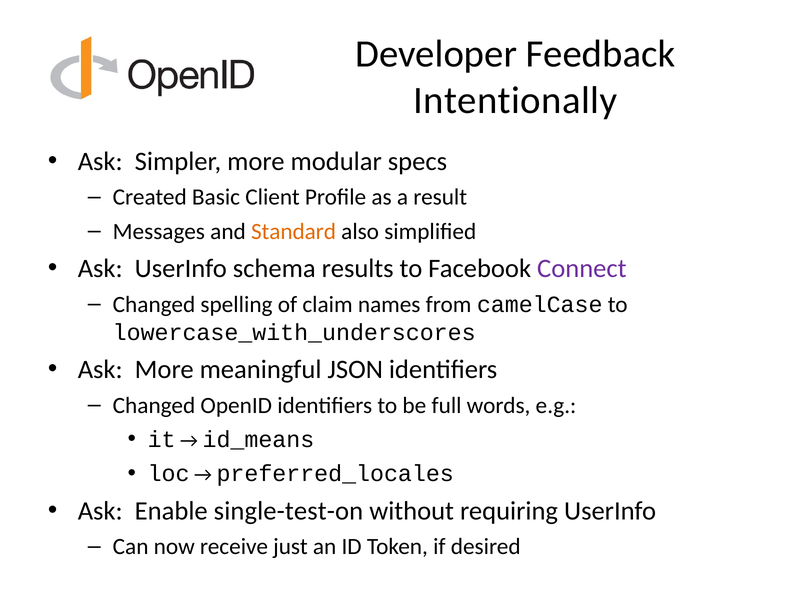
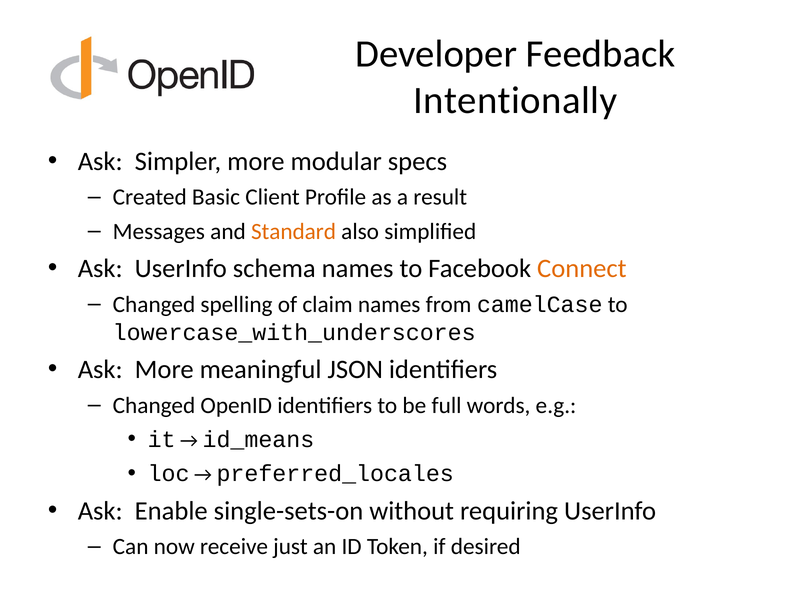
schema results: results -> names (358, 269)
Connect colour: purple -> orange (582, 269)
single-test-on: single-test-on -> single-sets-on (289, 511)
